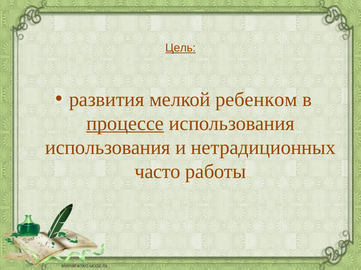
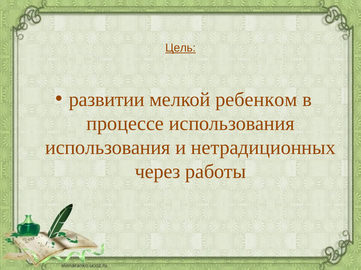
развития: развития -> развитии (107, 100)
процессе underline: present -> none (125, 124)
часто: часто -> через (158, 172)
